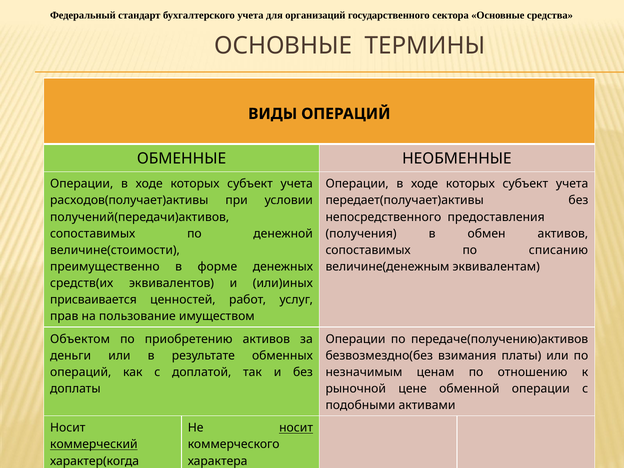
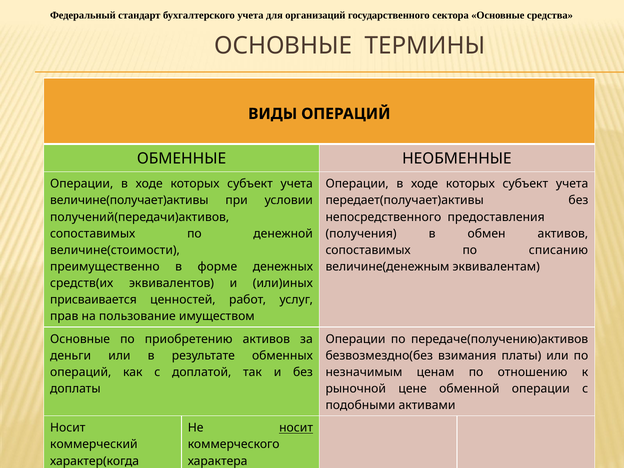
расходов(получает)активы: расходов(получает)активы -> величине(получает)активы (129, 200)
Объектом: Объектом -> Основные (80, 339)
коммерческий underline: present -> none (94, 444)
